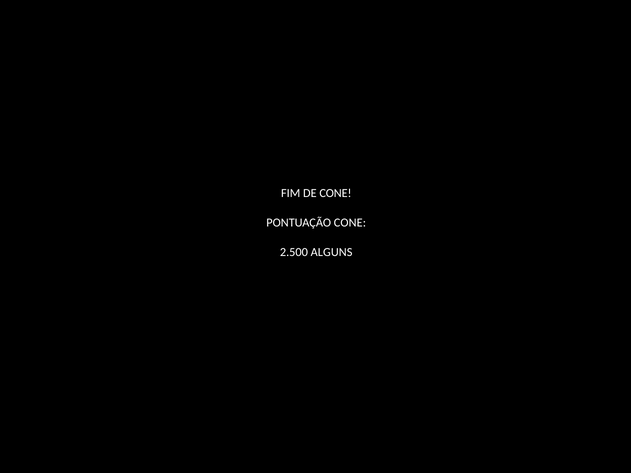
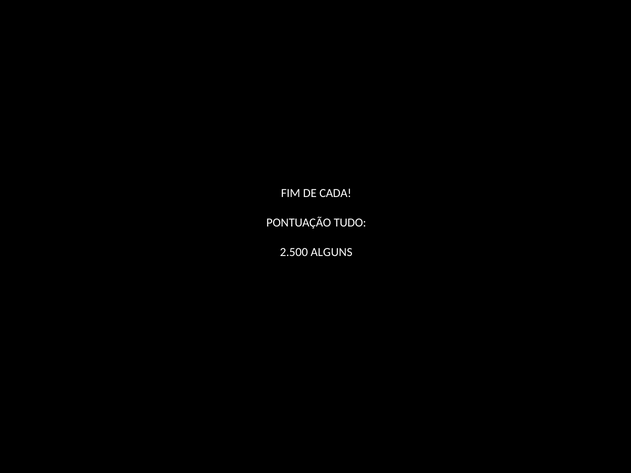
DE CONE: CONE -> CADA (335, 193)
PONTUAÇÃO CONE: CONE -> TUDO (350, 223)
